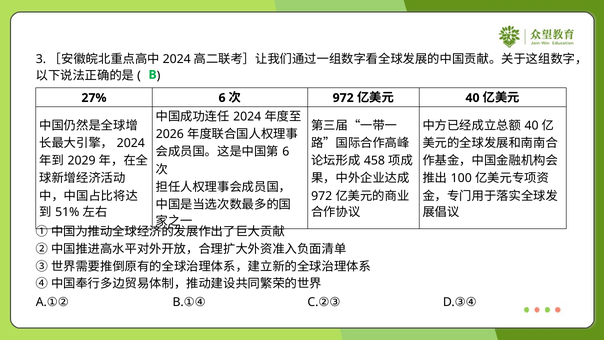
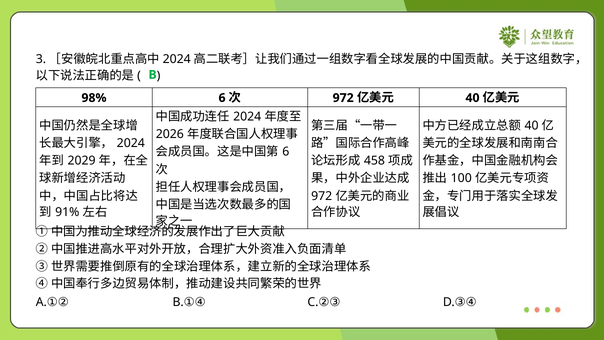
27%: 27% -> 98% (94, 98)
51%: 51% -> 91% (67, 212)
